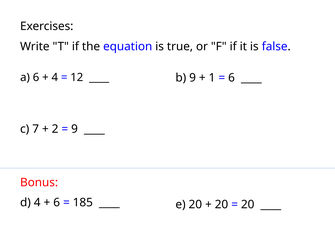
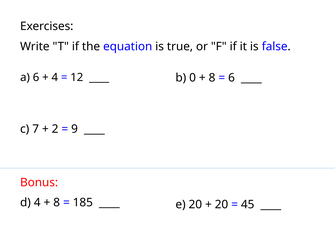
b 9: 9 -> 0 (193, 78)
1: 1 -> 8 (212, 78)
6: 6 -> 8 (57, 203)
20: 20 -> 45 (248, 205)
